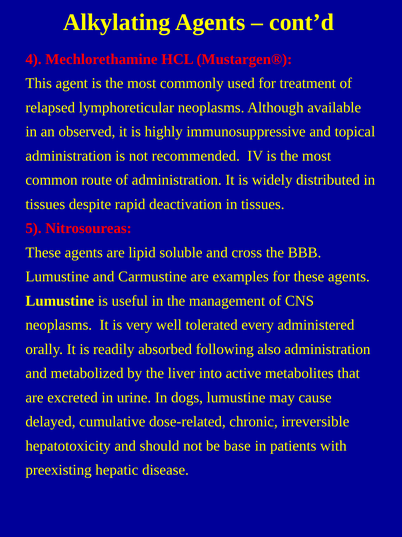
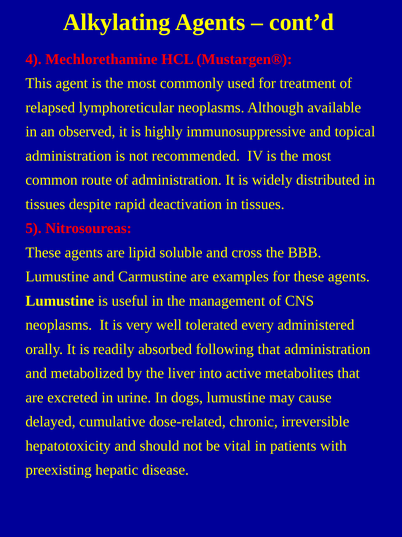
following also: also -> that (269, 349)
base: base -> vital (237, 445)
